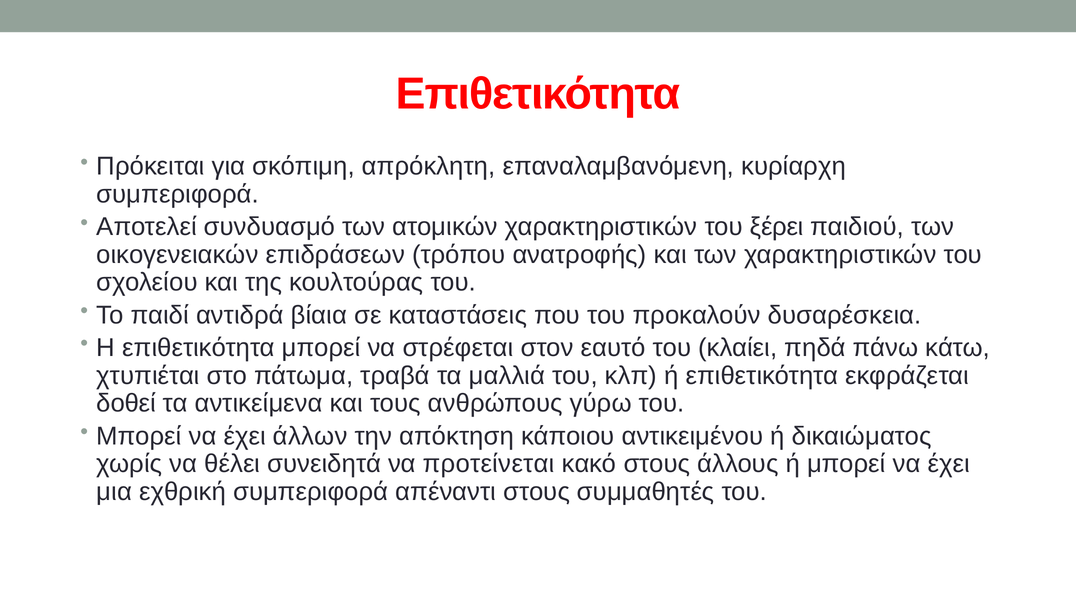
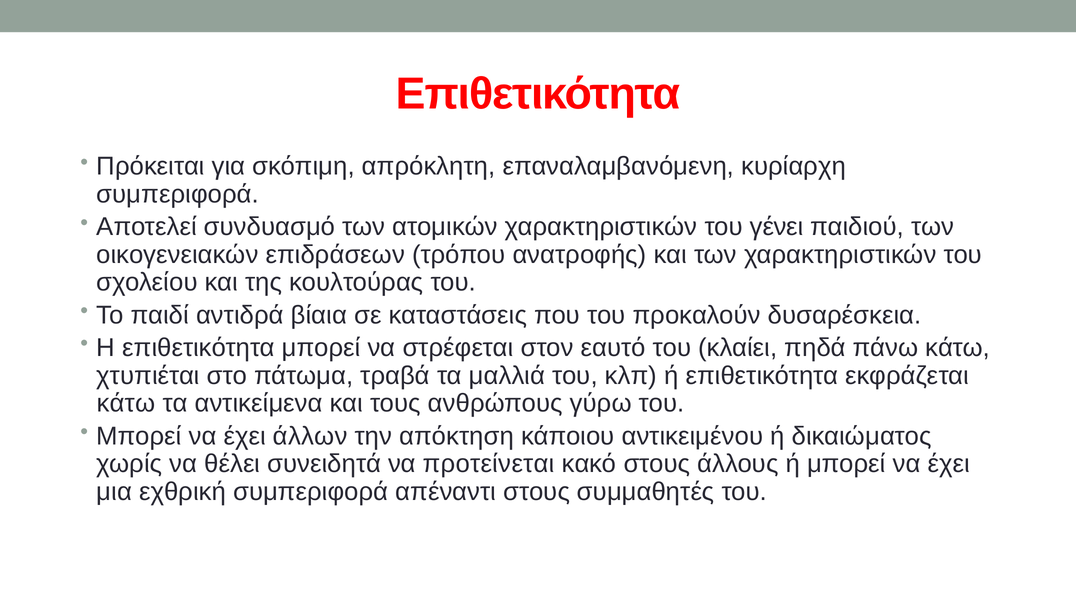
ξέρει: ξέρει -> γένει (777, 227)
δοθεί: δοθεί -> κάτω (126, 404)
